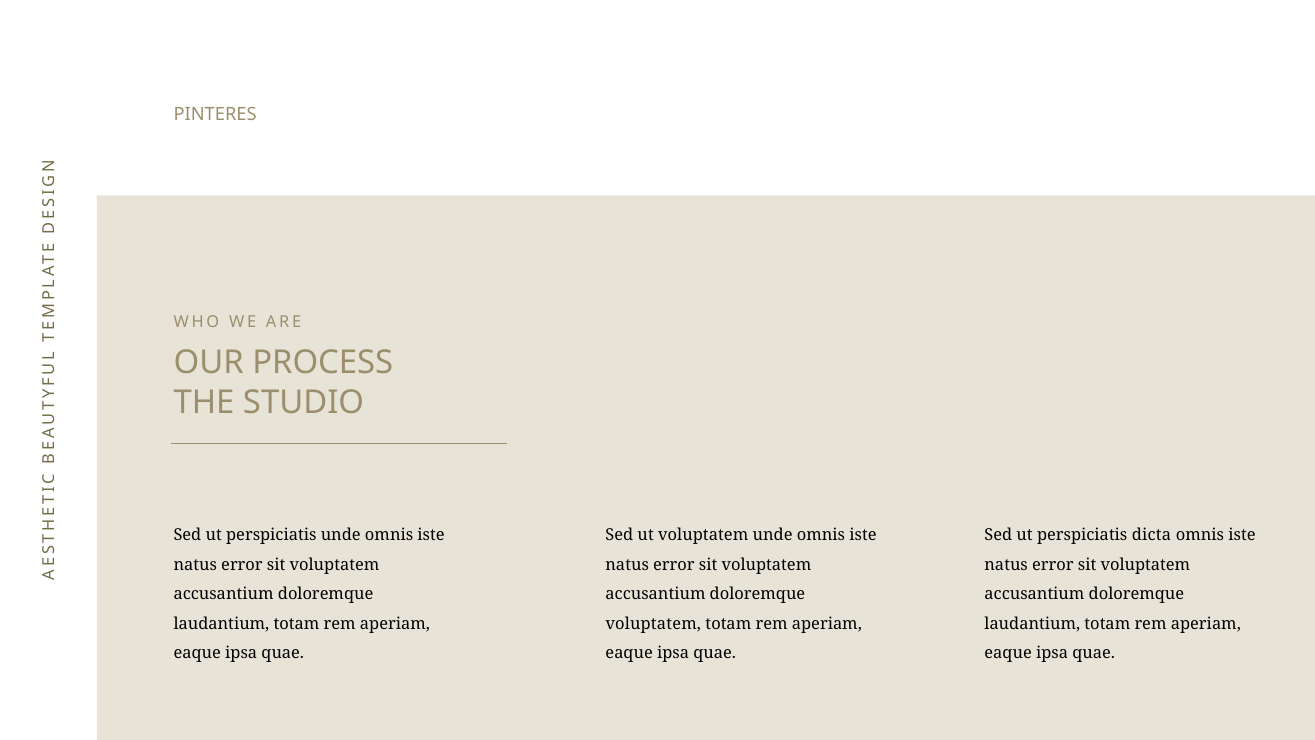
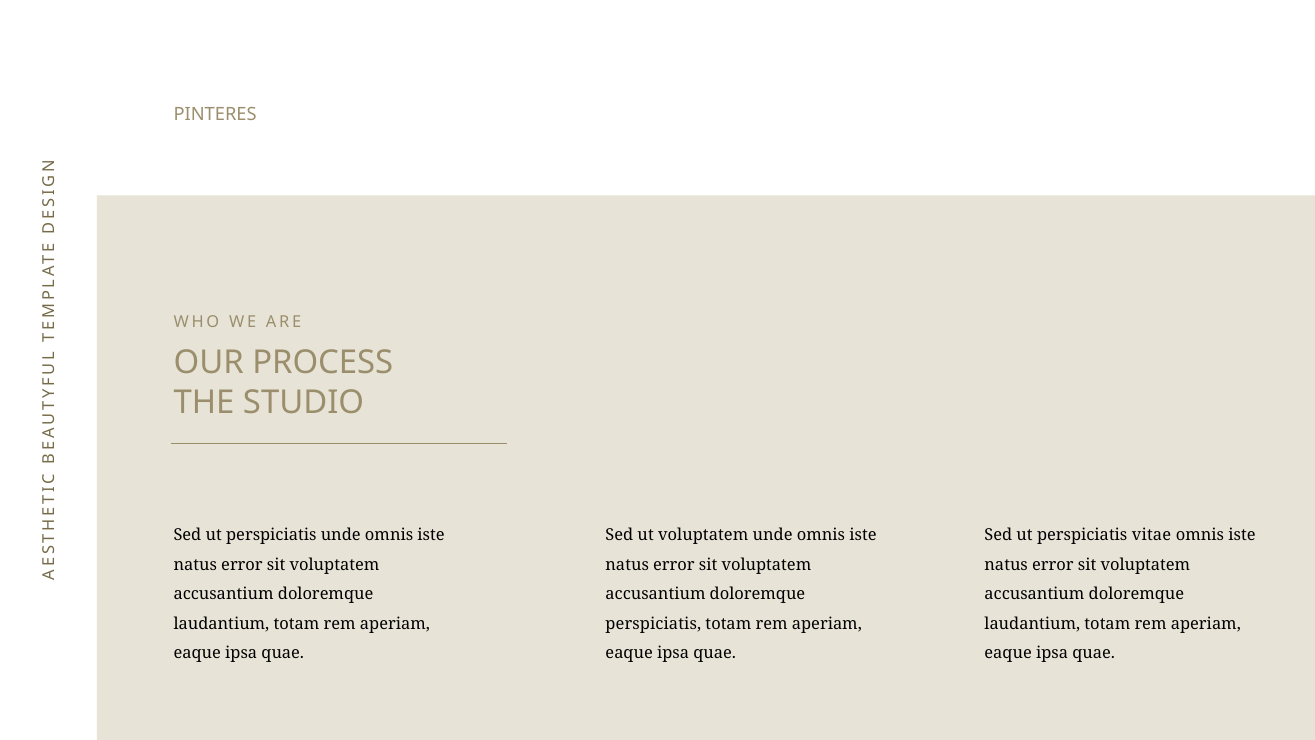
dicta: dicta -> vitae (1152, 535)
voluptatem: voluptatem -> perspiciatis (653, 624)
